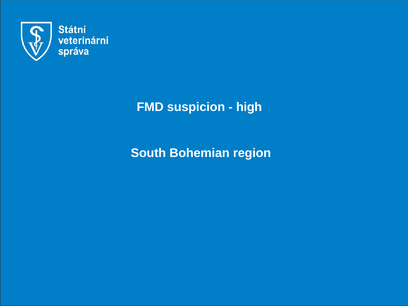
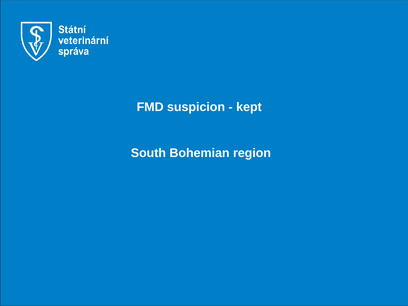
high: high -> kept (249, 107)
